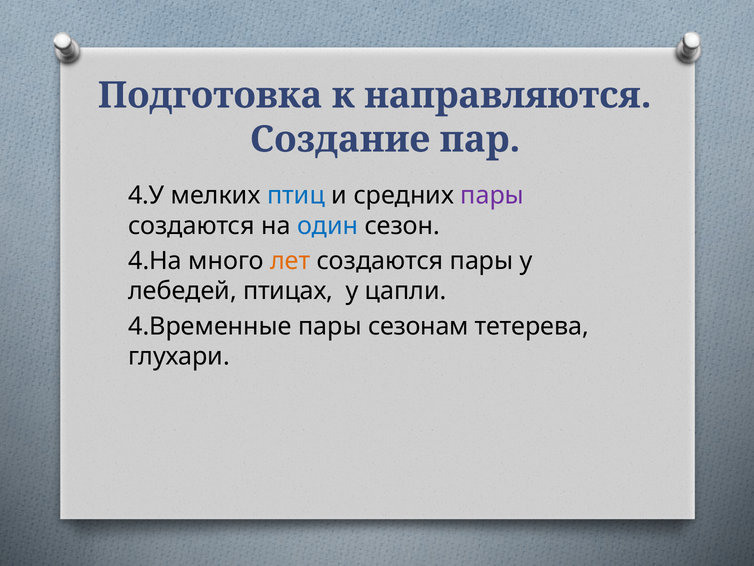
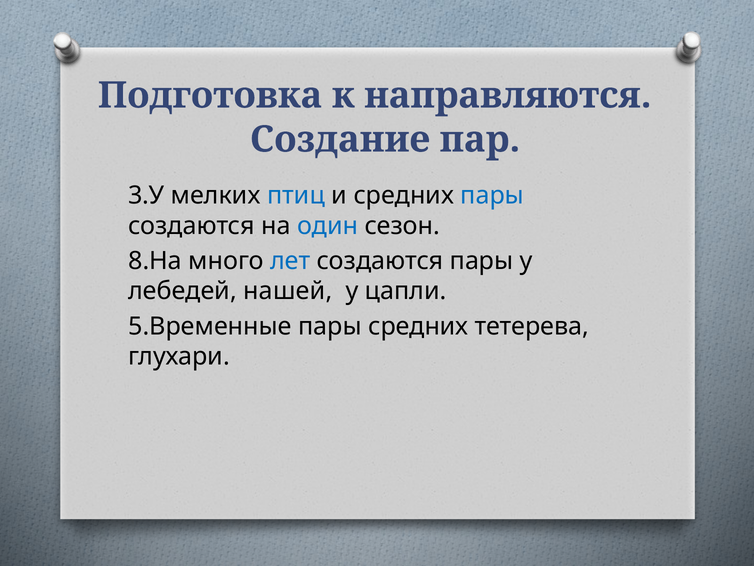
4.У: 4.У -> 3.У (146, 195)
пары colour: purple -> blue (492, 195)
4.На: 4.На -> 8.На (155, 261)
лет colour: orange -> blue (290, 261)
птицах: птицах -> нашей (288, 291)
4.Временные: 4.Временные -> 5.Временные (210, 326)
пары сезонам: сезонам -> средних (418, 326)
